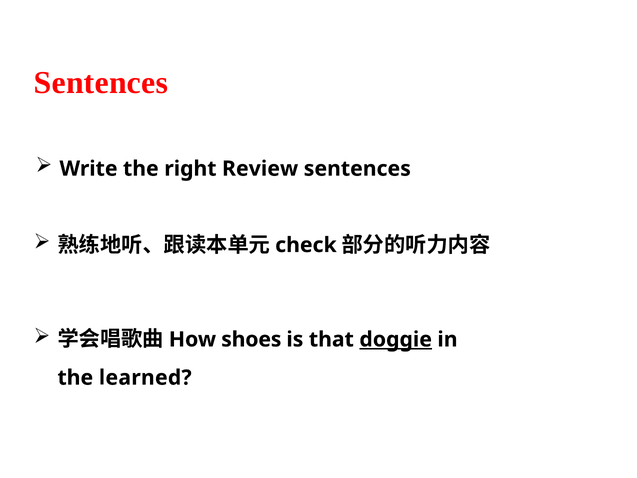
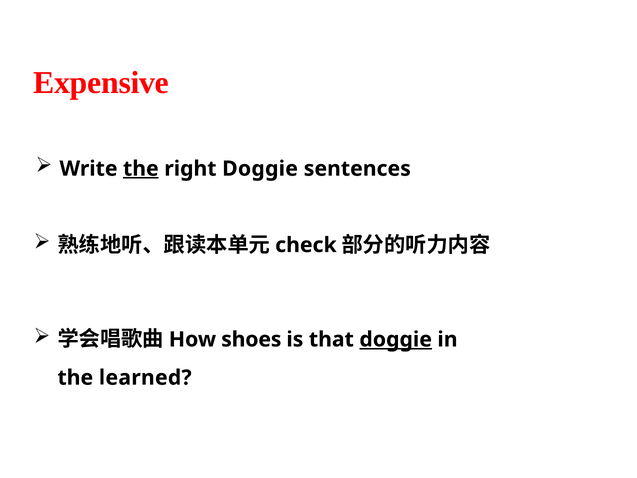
Sentences: Sentences -> Expensive (101, 83)
the underline: none -> present (141, 169)
right Review: Review -> Doggie (260, 169)
